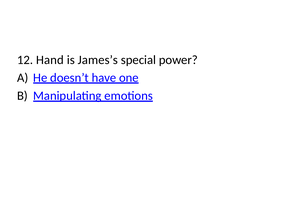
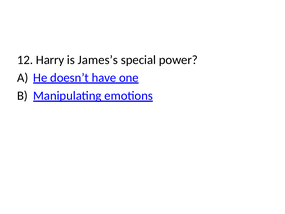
Hand: Hand -> Harry (50, 60)
